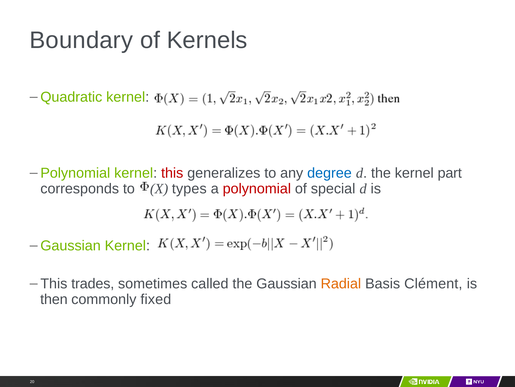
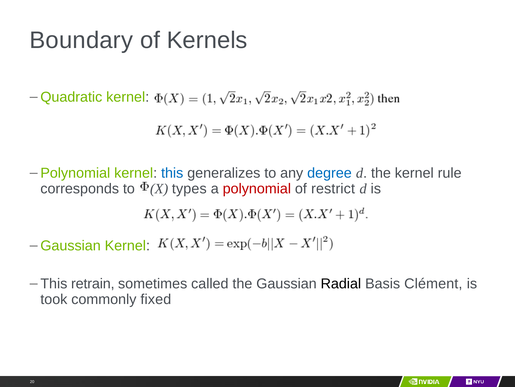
this colour: red -> blue (172, 173)
part: part -> rule (450, 173)
special: special -> restrict (333, 188)
trades: trades -> retrain (93, 283)
Radial colour: orange -> black (341, 283)
then: then -> took (54, 299)
